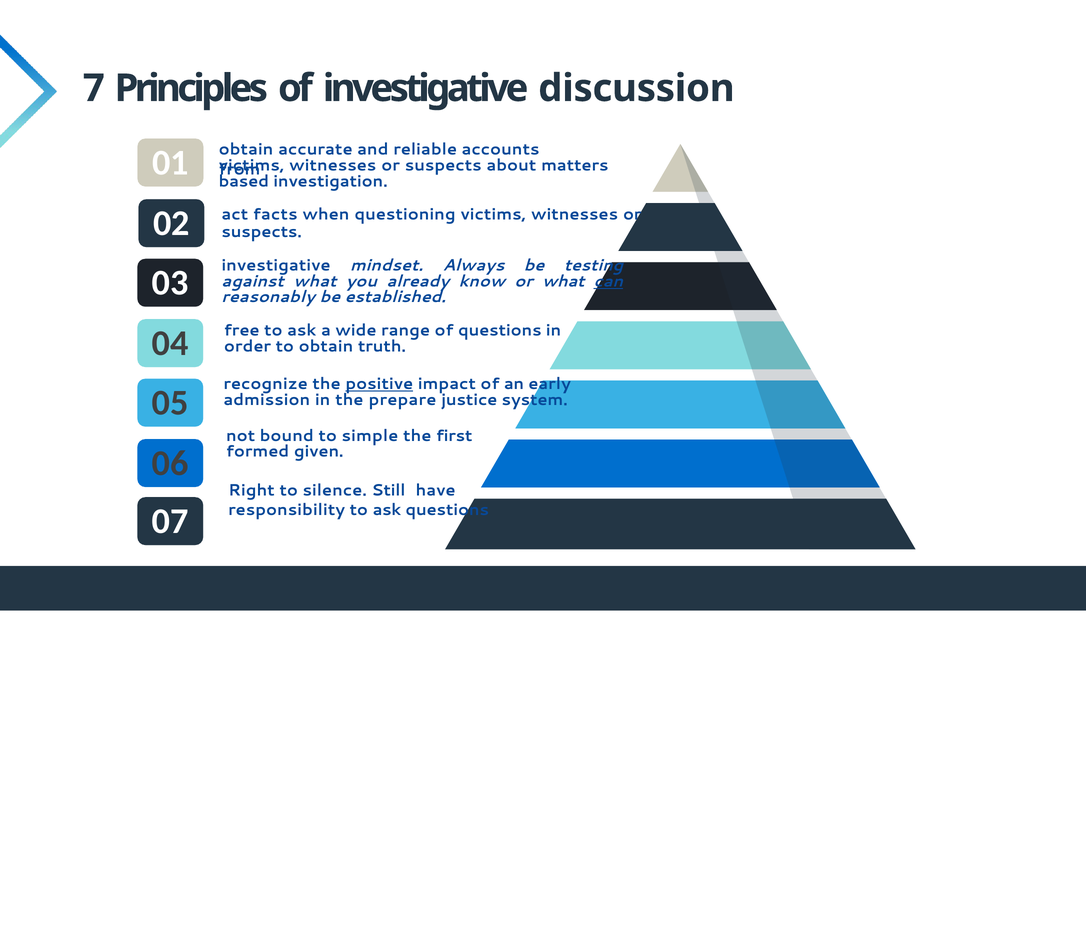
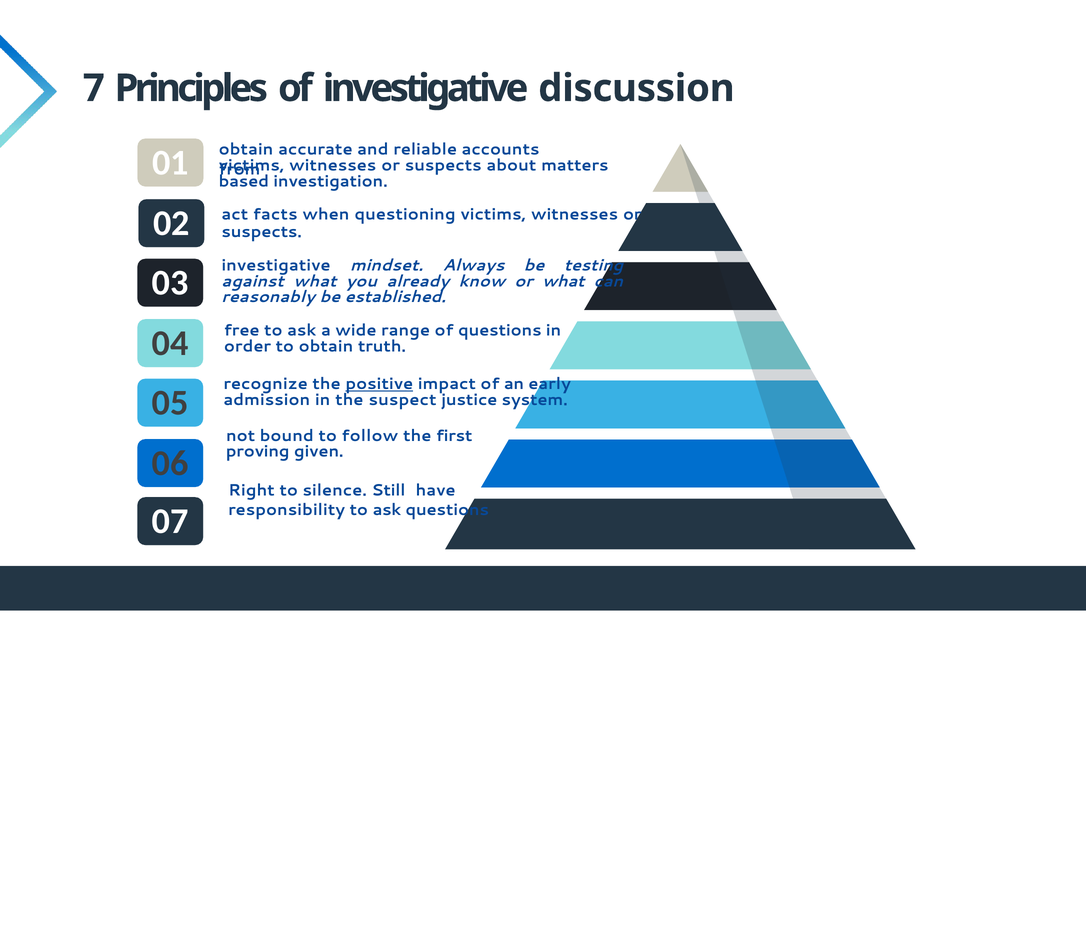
can underline: present -> none (608, 281)
prepare: prepare -> suspect (403, 400)
simple: simple -> follow (370, 436)
formed: formed -> proving (258, 452)
